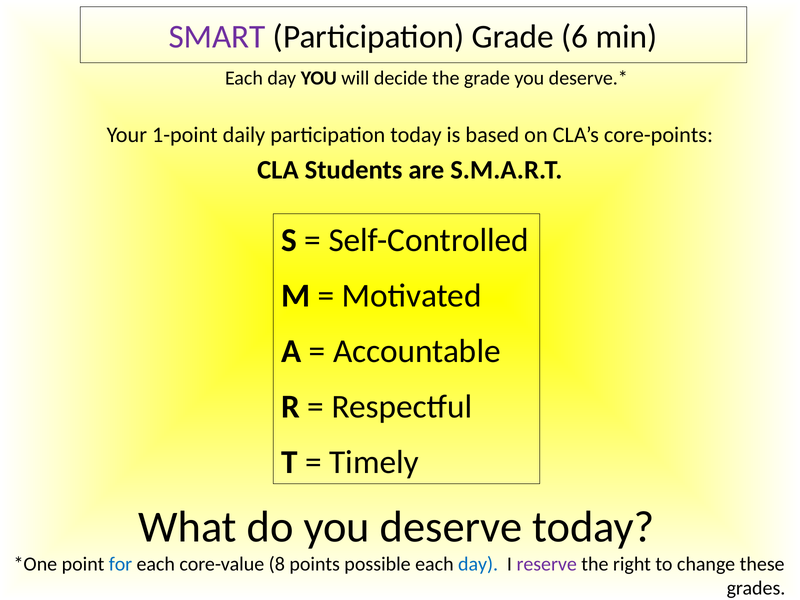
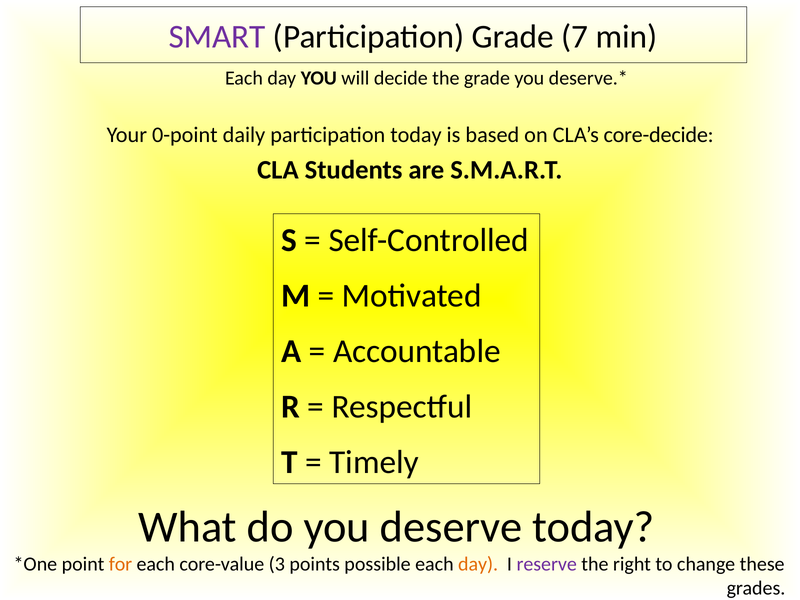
6: 6 -> 7 (575, 37)
1-point: 1-point -> 0-point (185, 135)
core-points: core-points -> core-decide (659, 135)
for colour: blue -> orange (121, 564)
8: 8 -> 3 (277, 564)
day colour: blue -> orange (478, 564)
